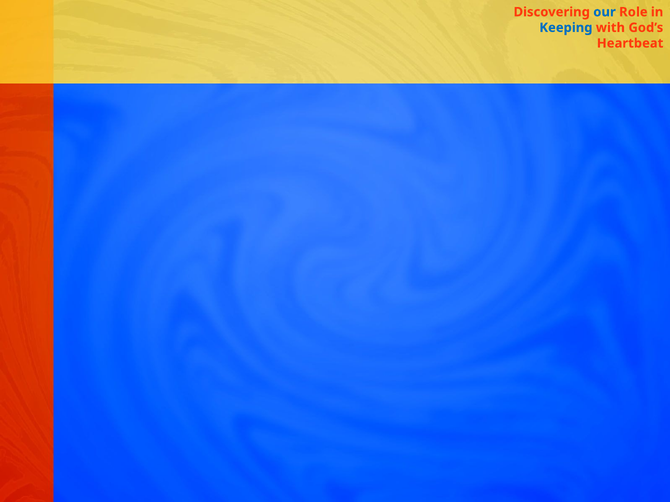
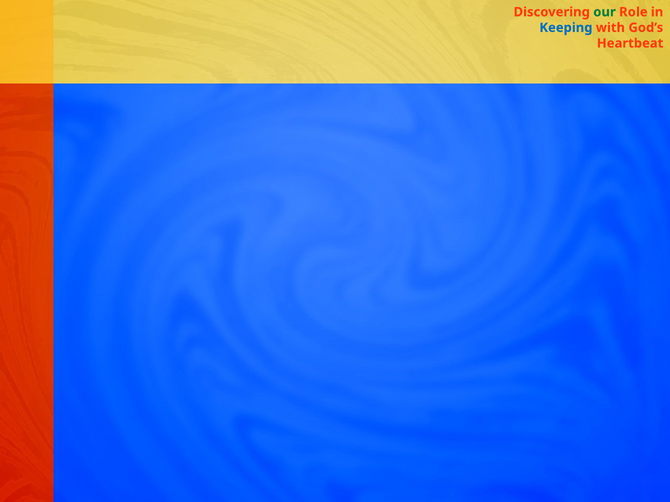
our colour: blue -> green (605, 12)
